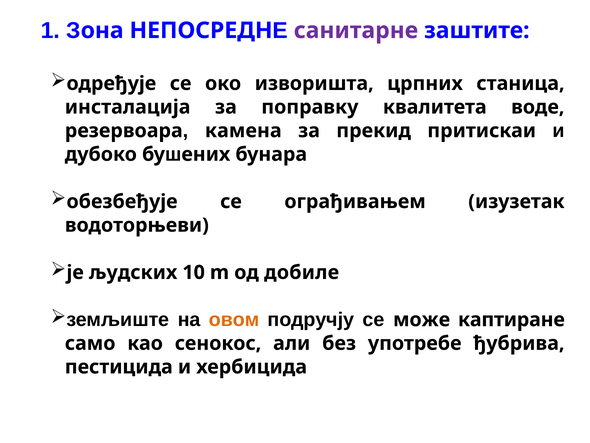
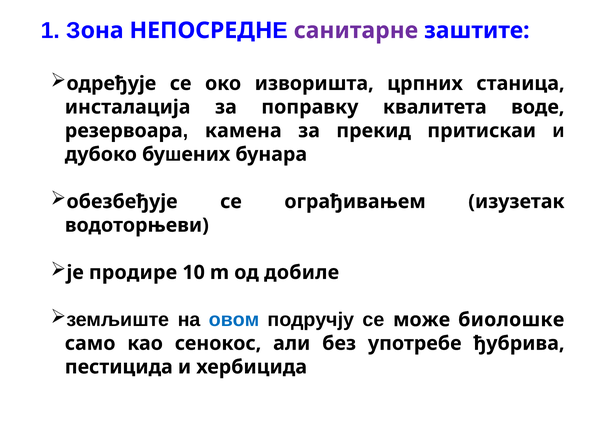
људских: људских -> продире (133, 272)
овом colour: orange -> blue (234, 319)
каптиране: каптиране -> биoлoшке (511, 319)
